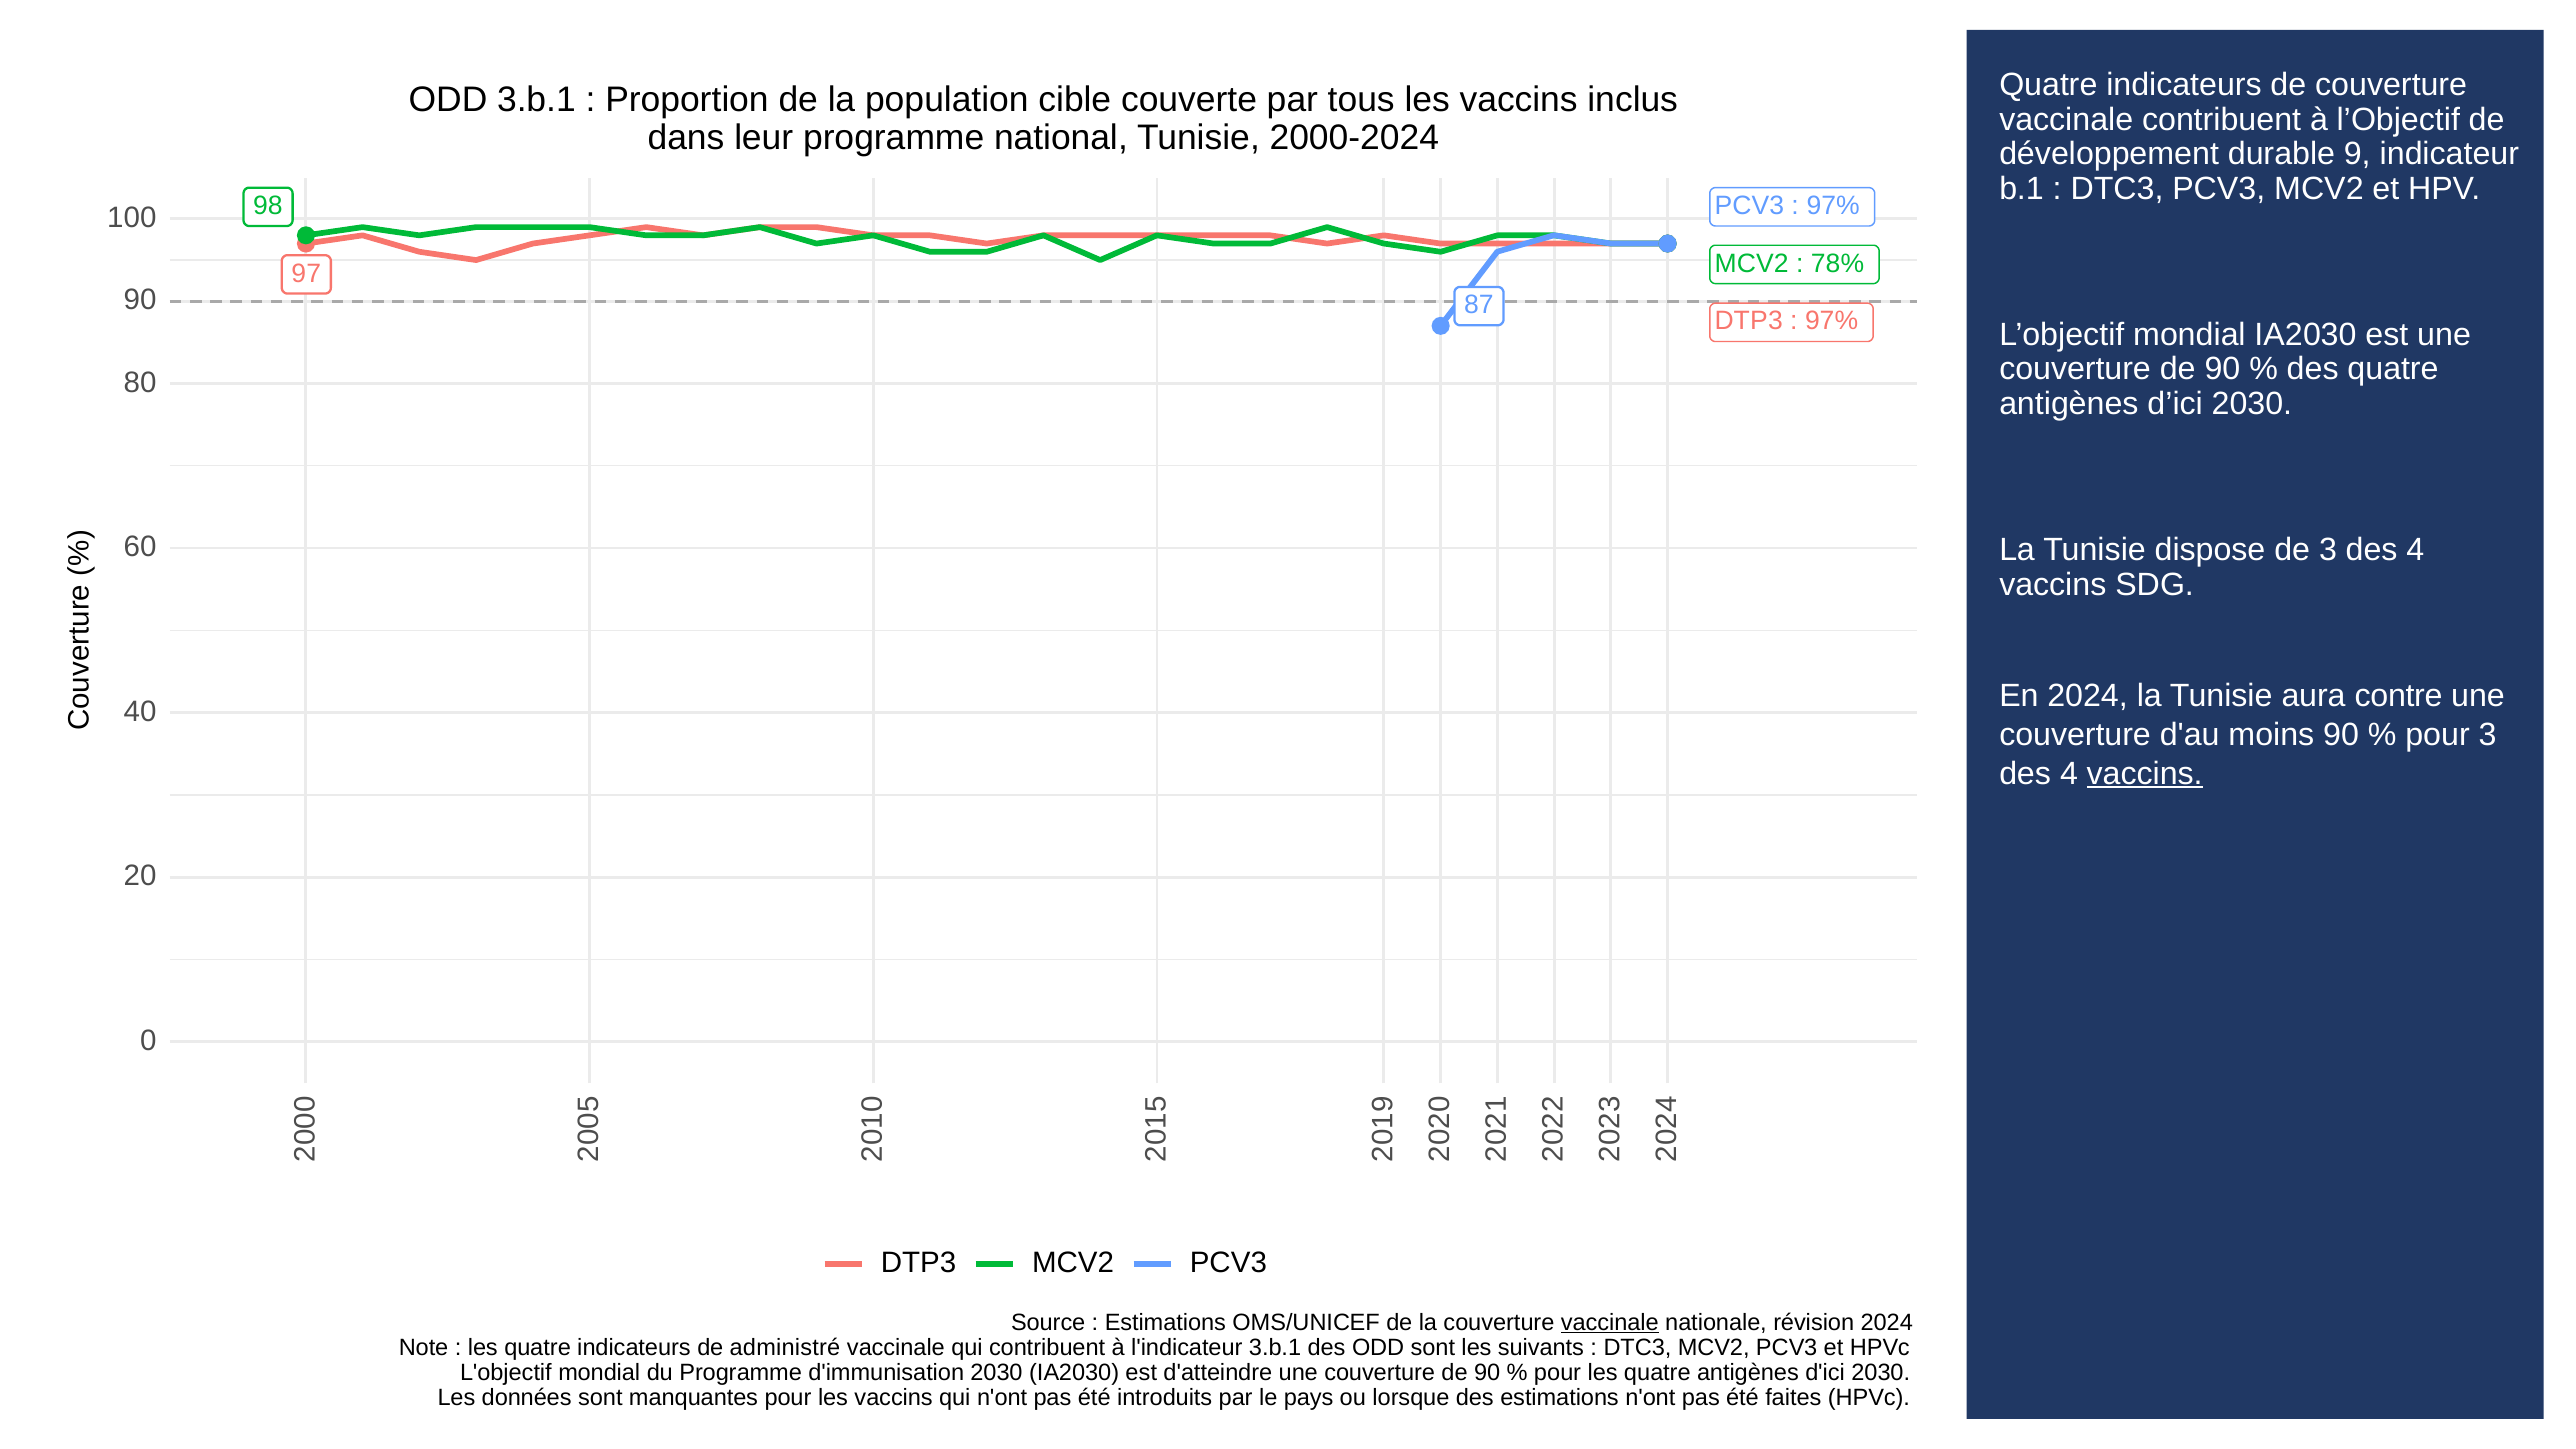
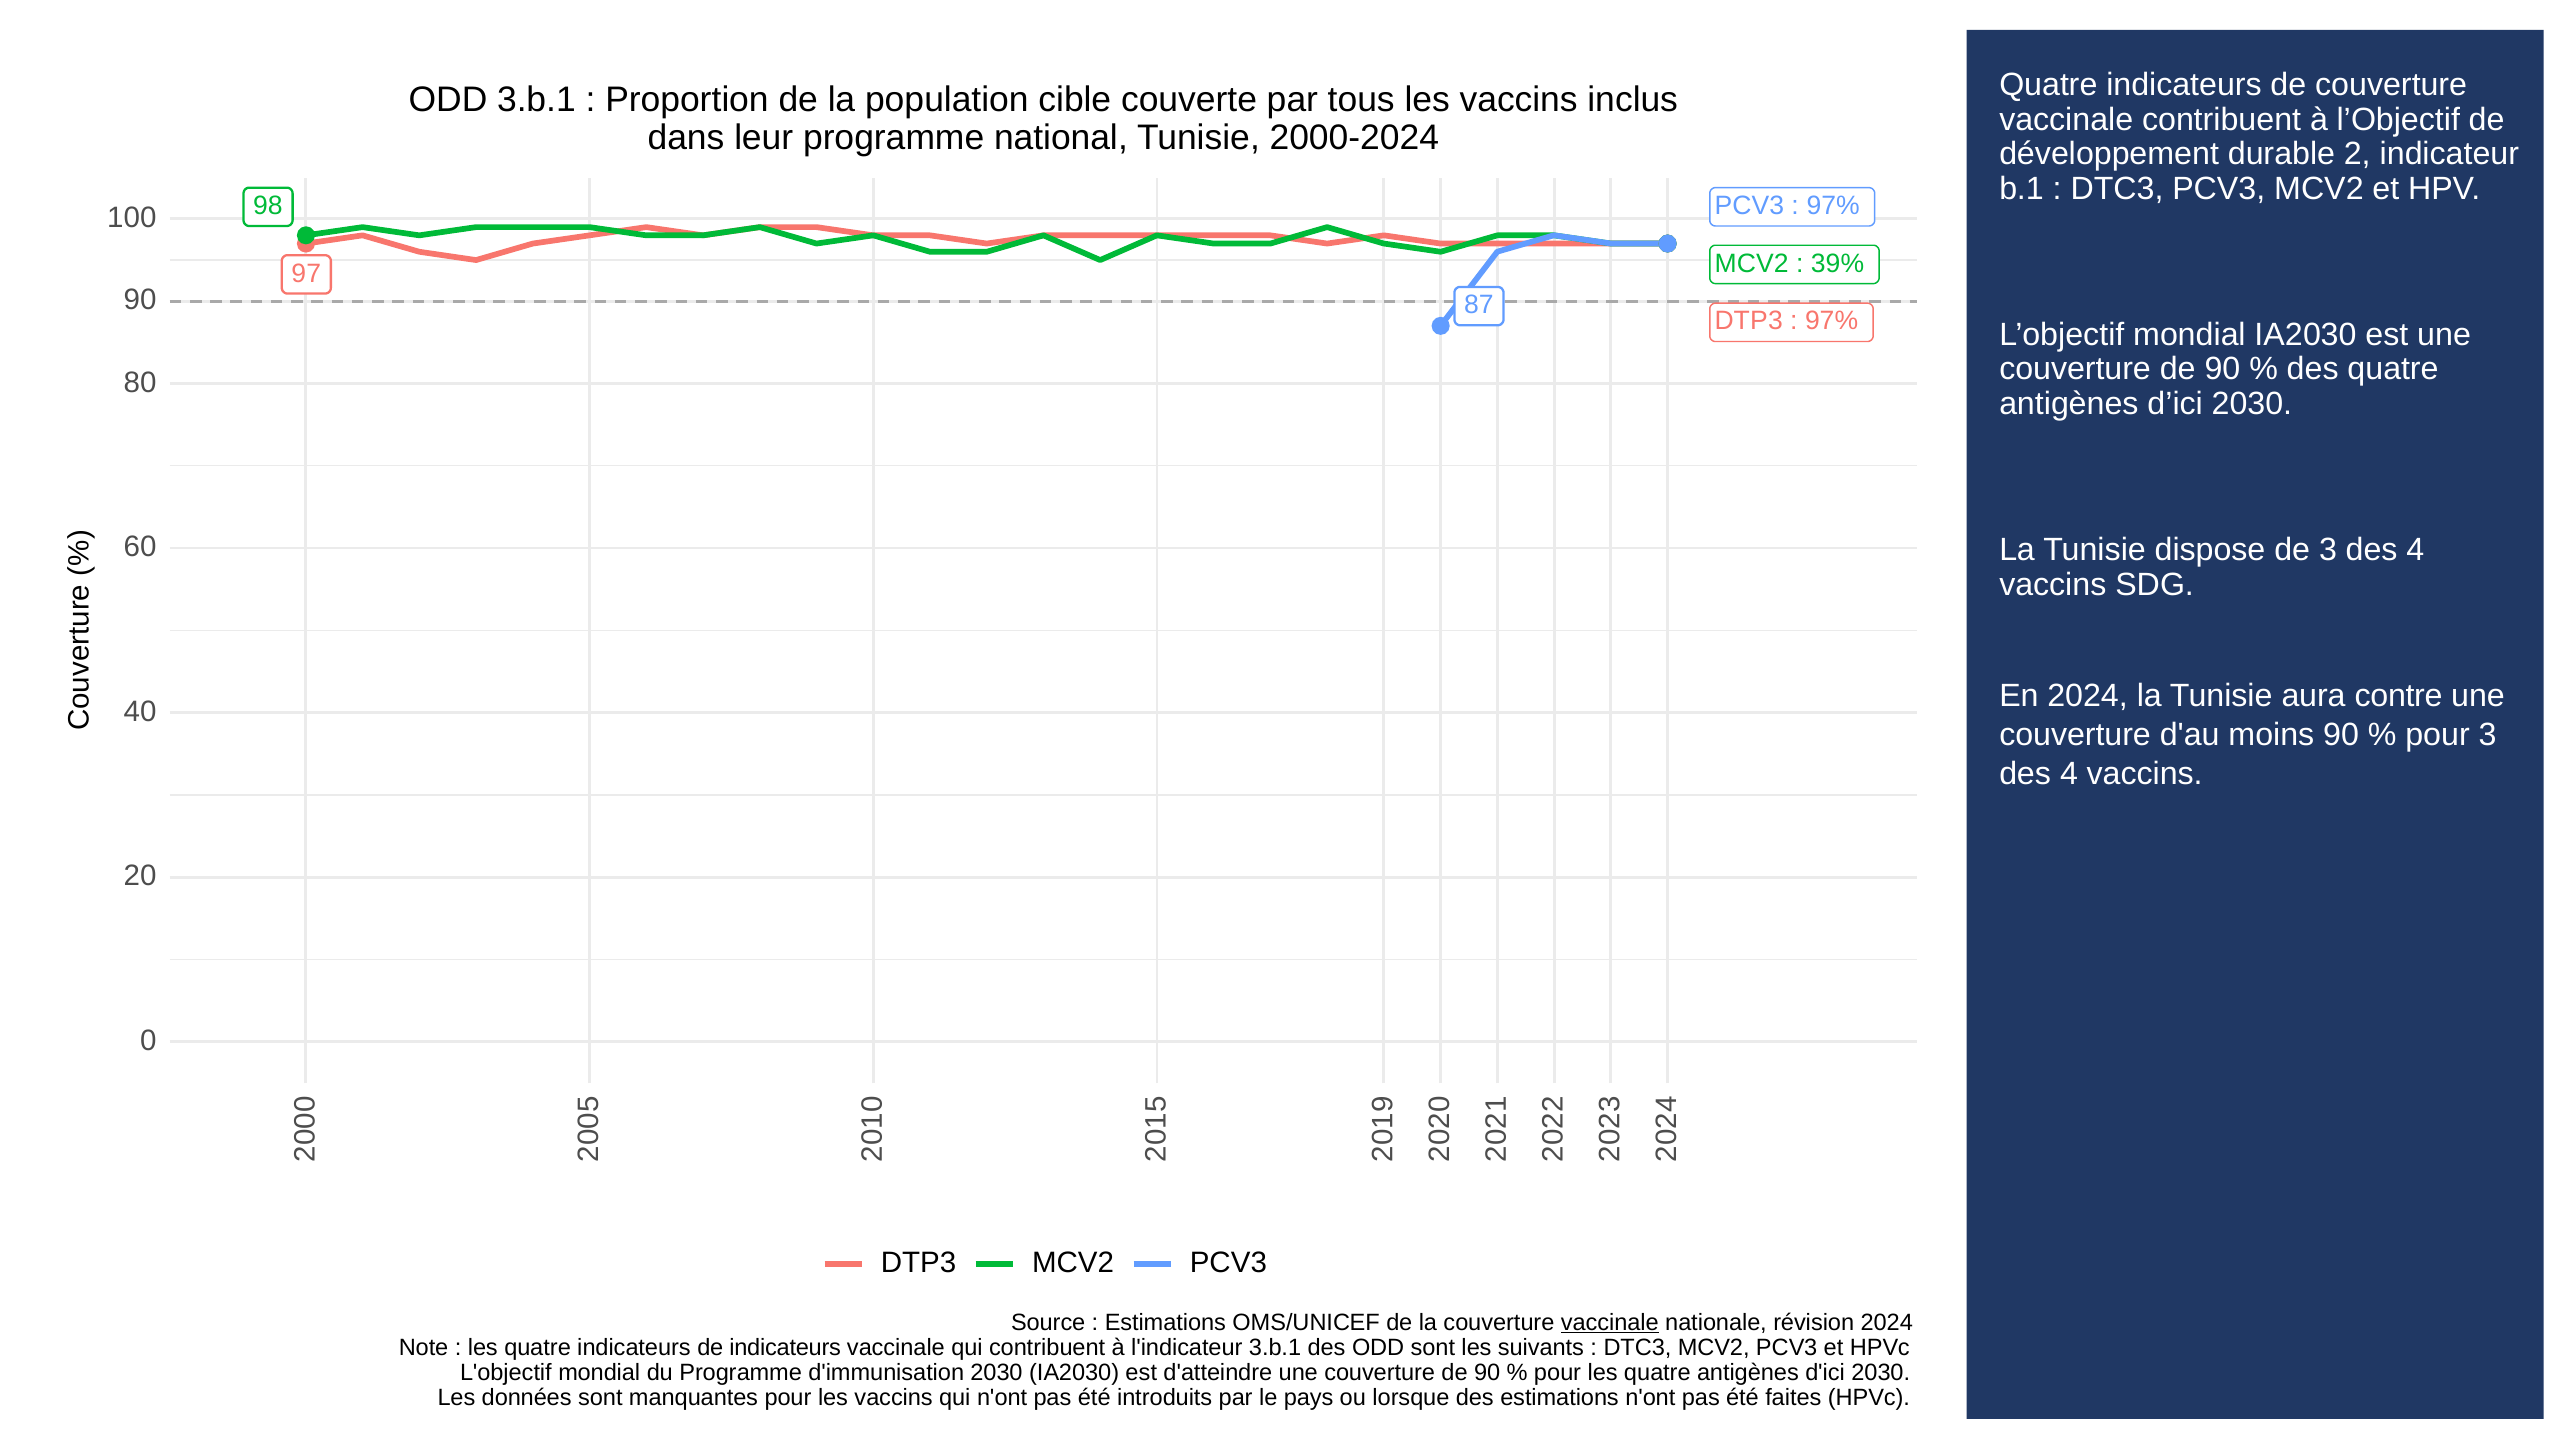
durable 9: 9 -> 2 (2357, 154)
78%: 78% -> 39% (1837, 263)
vaccins underline: present -> none (2145, 774)
de administré: administré -> indicateurs (785, 1347)
